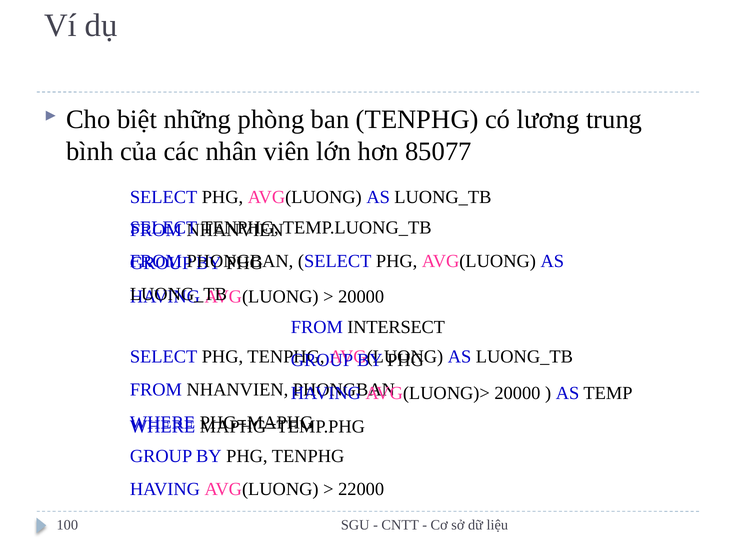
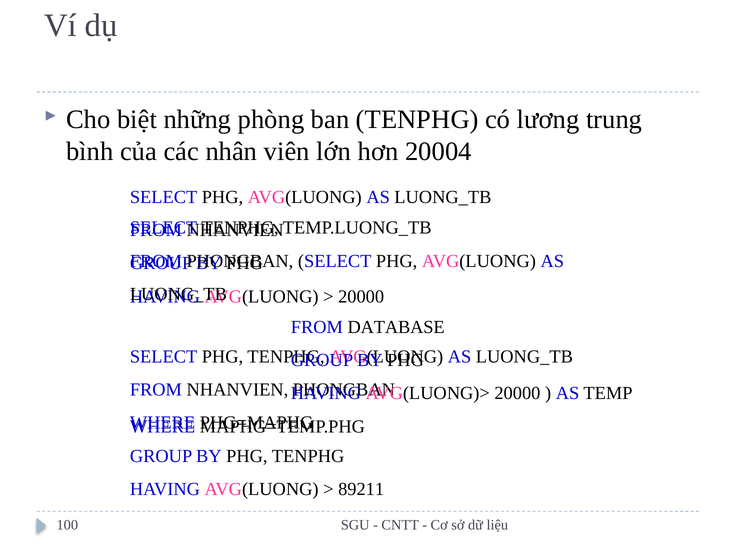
85077: 85077 -> 20004 (438, 151)
INTERSECT: INTERSECT -> DATABASE (396, 327)
22000: 22000 -> 89211 (361, 489)
